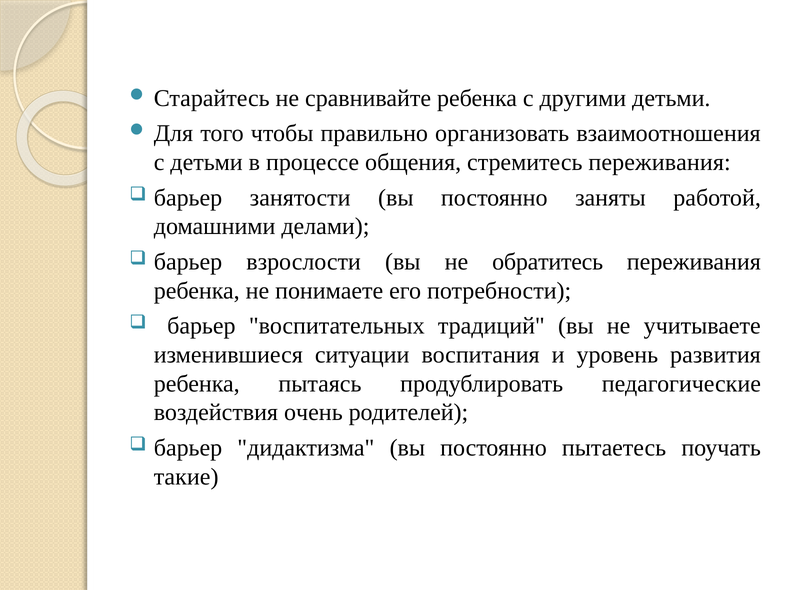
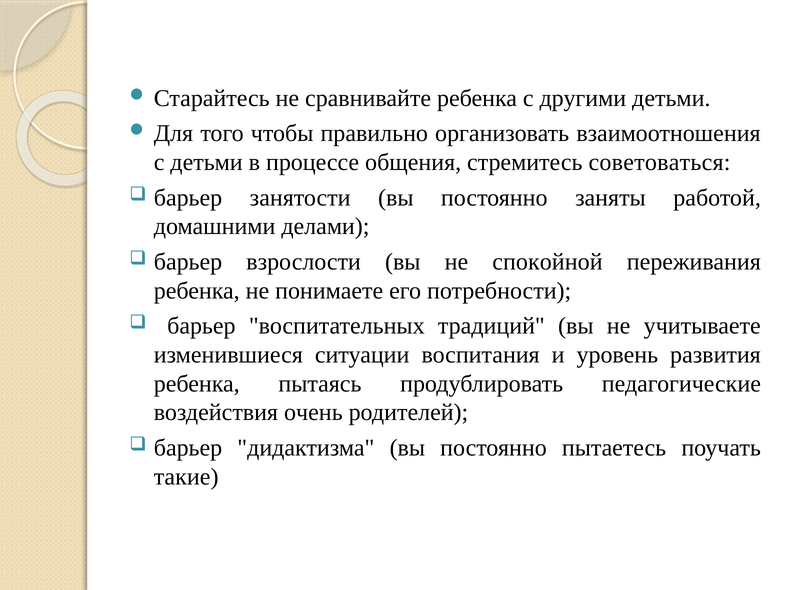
стремитесь переживания: переживания -> советоваться (660, 162)
обратитесь: обратитесь -> спокойной (548, 262)
